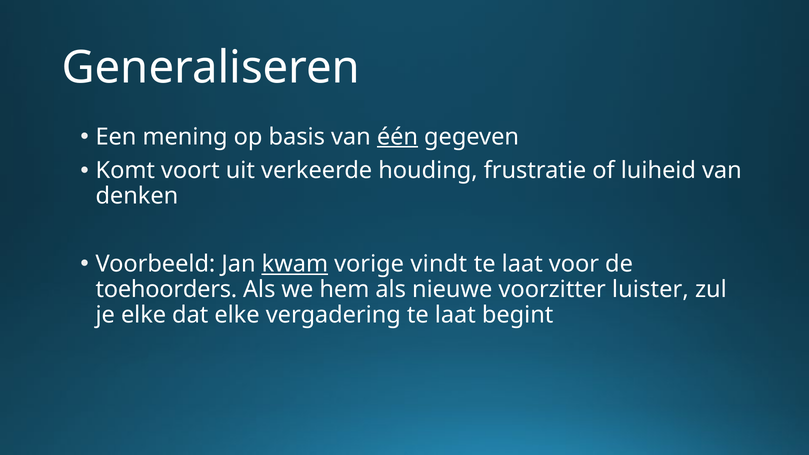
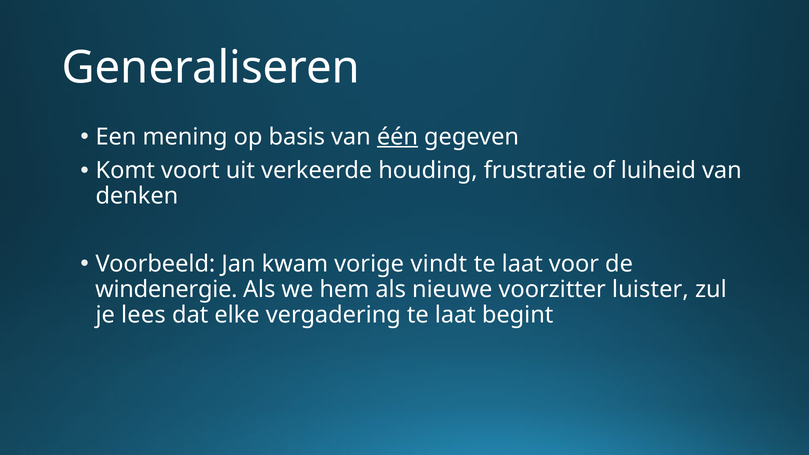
kwam underline: present -> none (295, 264)
toehoorders: toehoorders -> windenergie (166, 290)
je elke: elke -> lees (143, 315)
